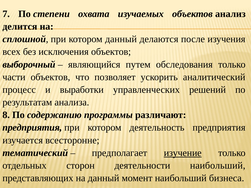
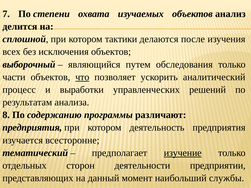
котором данный: данный -> тактики (121, 39)
что underline: none -> present (82, 77)
деятельности наибольший: наибольший -> предприятии (218, 166)
бизнеса: бизнеса -> службы (227, 178)
